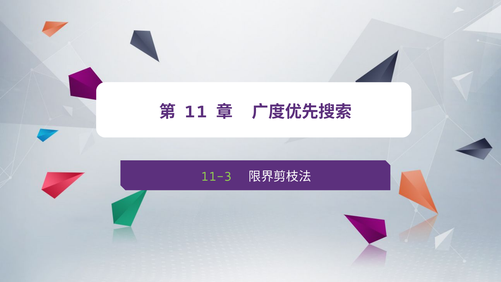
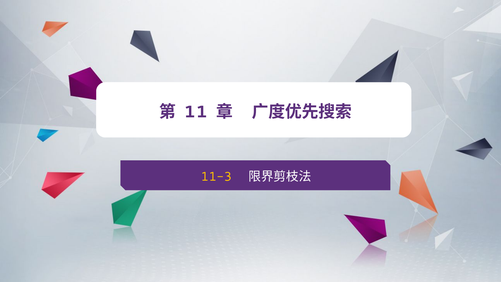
11-3 colour: light green -> yellow (216, 177)
